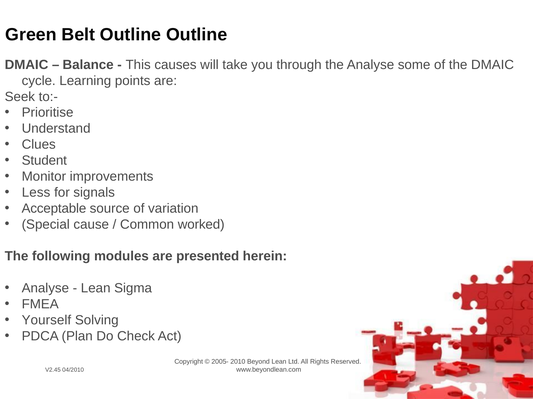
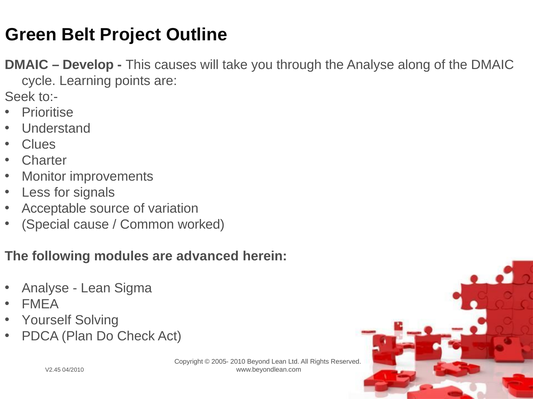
Belt Outline: Outline -> Project (130, 35)
Balance: Balance -> Develop (88, 65)
some: some -> along (414, 65)
Student: Student -> Charter (44, 161)
presented: presented -> advanced (208, 257)
